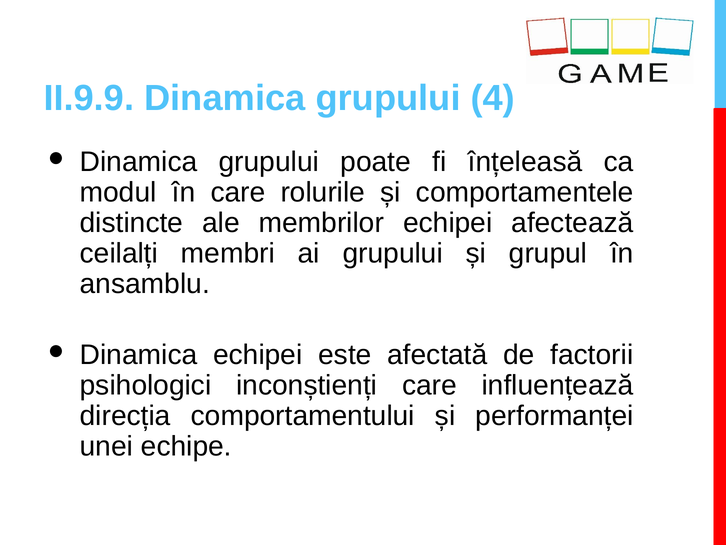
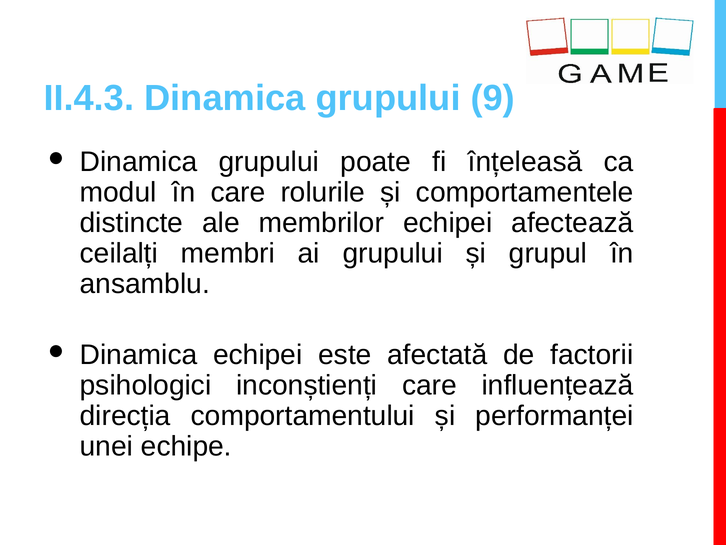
II.9.9: II.9.9 -> II.4.3 (89, 98)
4: 4 -> 9 (493, 98)
